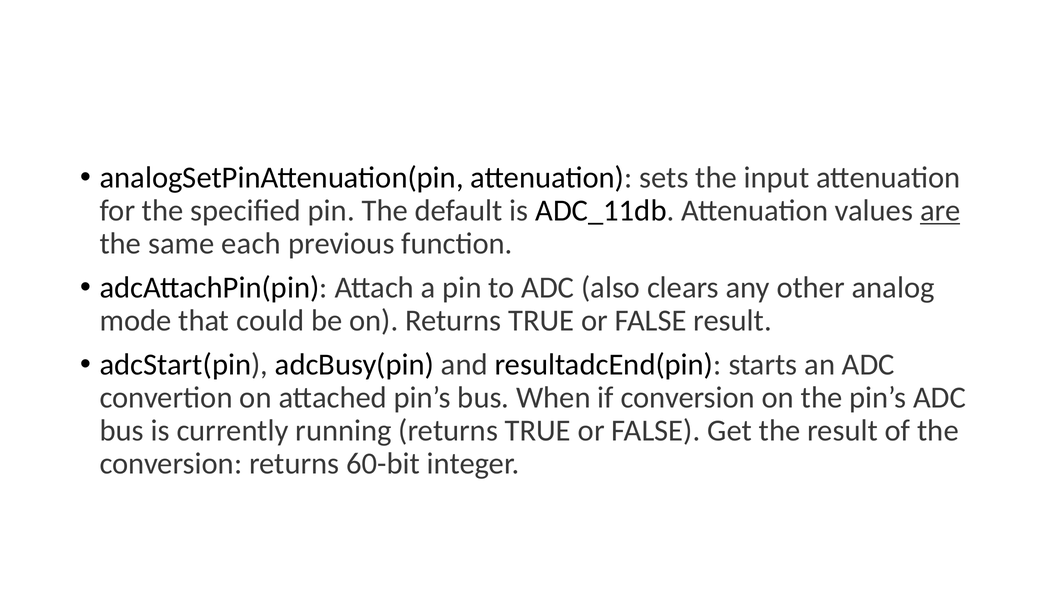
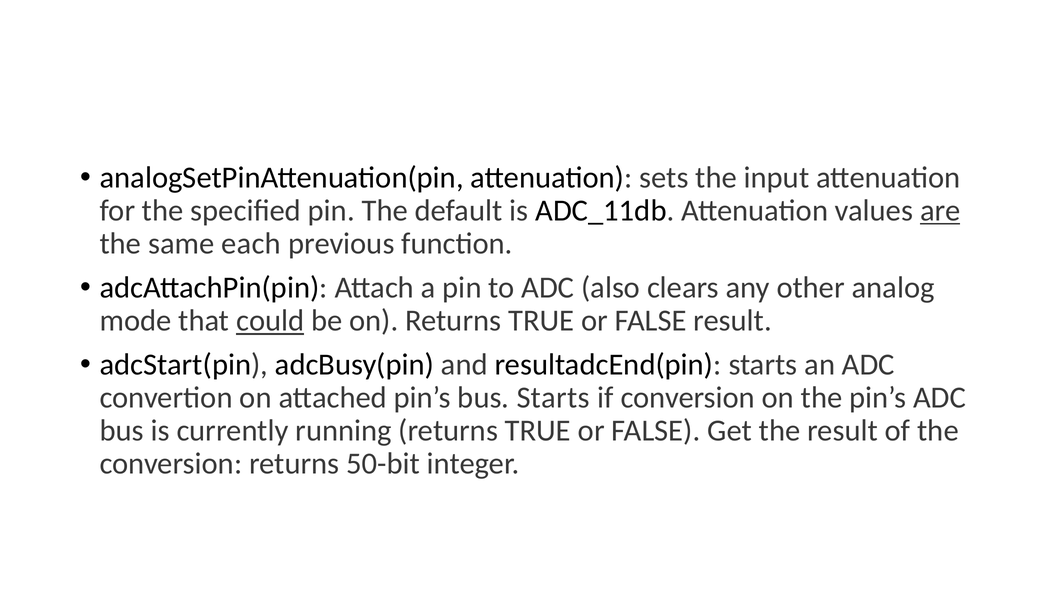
could underline: none -> present (270, 320)
bus When: When -> Starts (553, 397)
60-bit: 60-bit -> 50-bit (383, 464)
